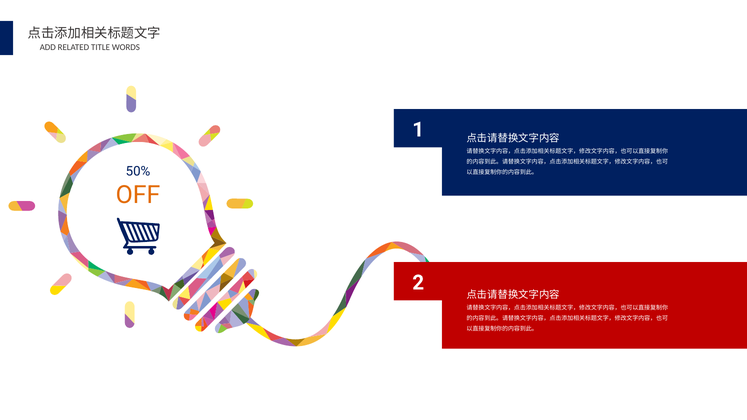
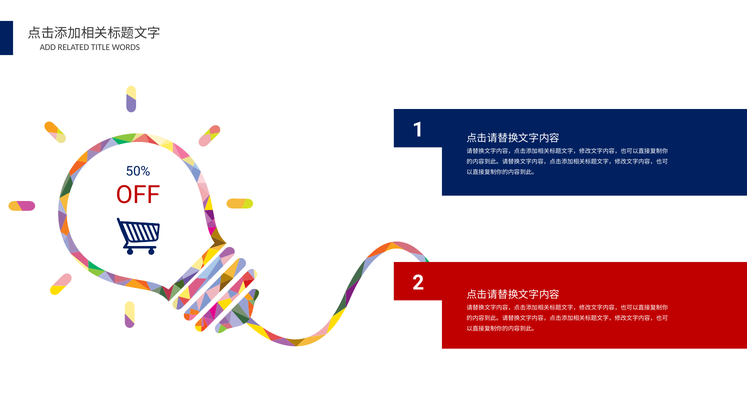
OFF colour: orange -> red (138, 195)
